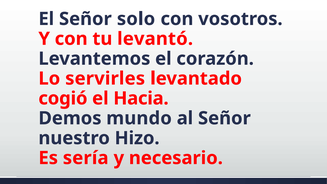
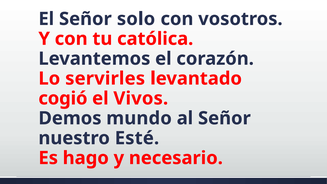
levantó: levantó -> católica (155, 39)
Hacia: Hacia -> Vivos (141, 98)
Hizo: Hizo -> Esté (137, 138)
sería: sería -> hago (86, 158)
